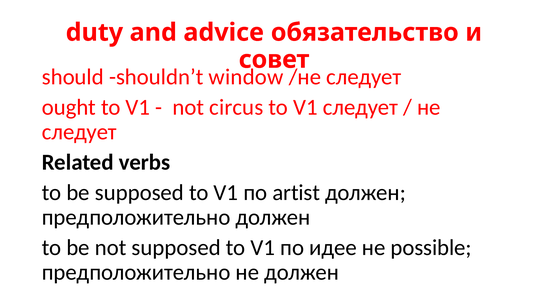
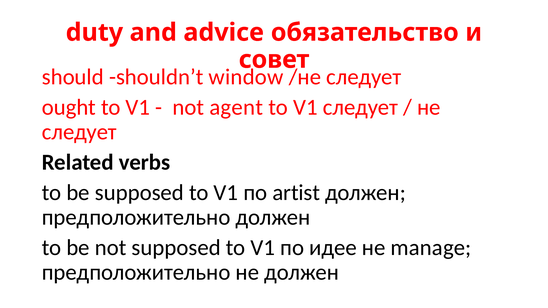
circus: circus -> agent (236, 108)
possible: possible -> manage (431, 248)
